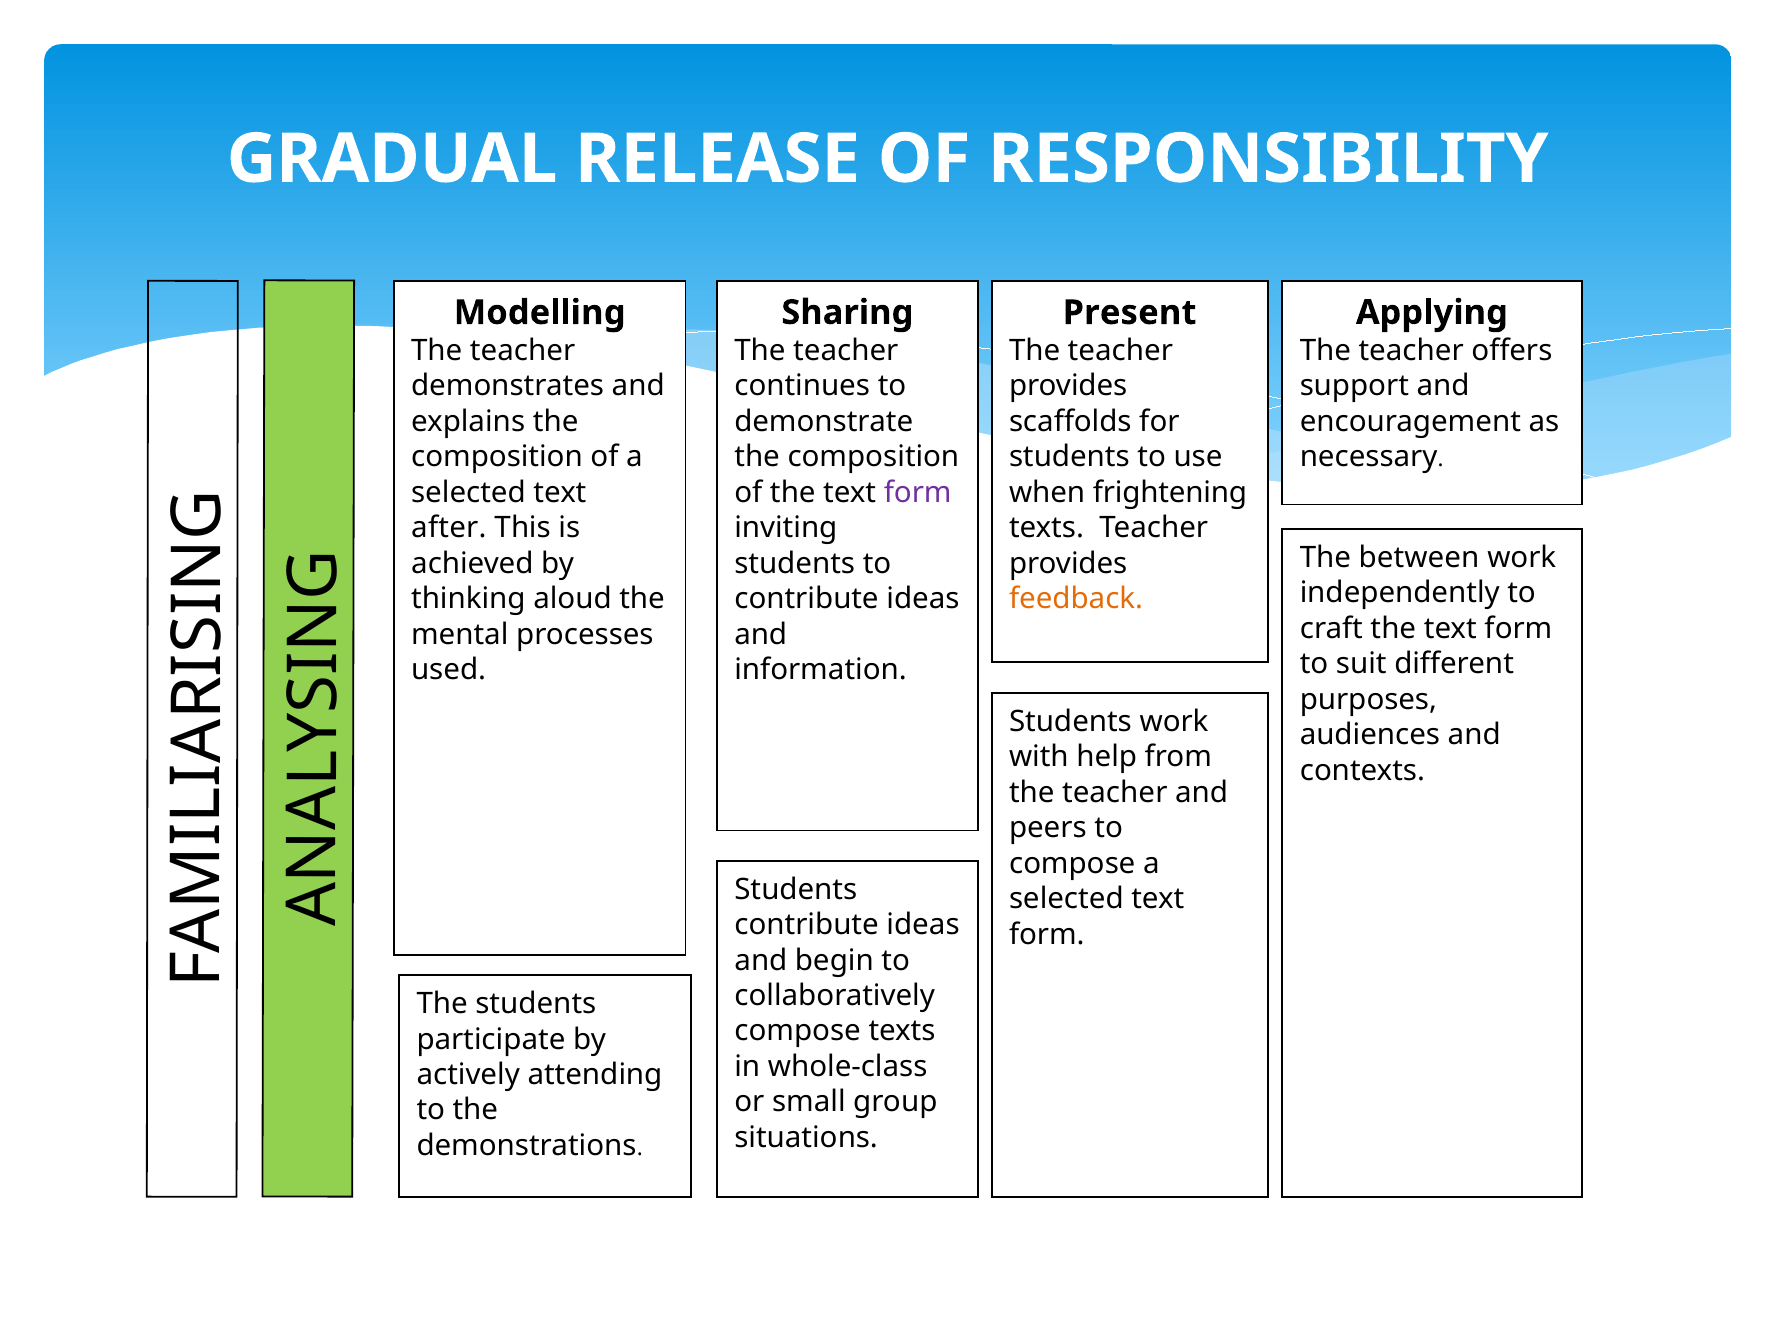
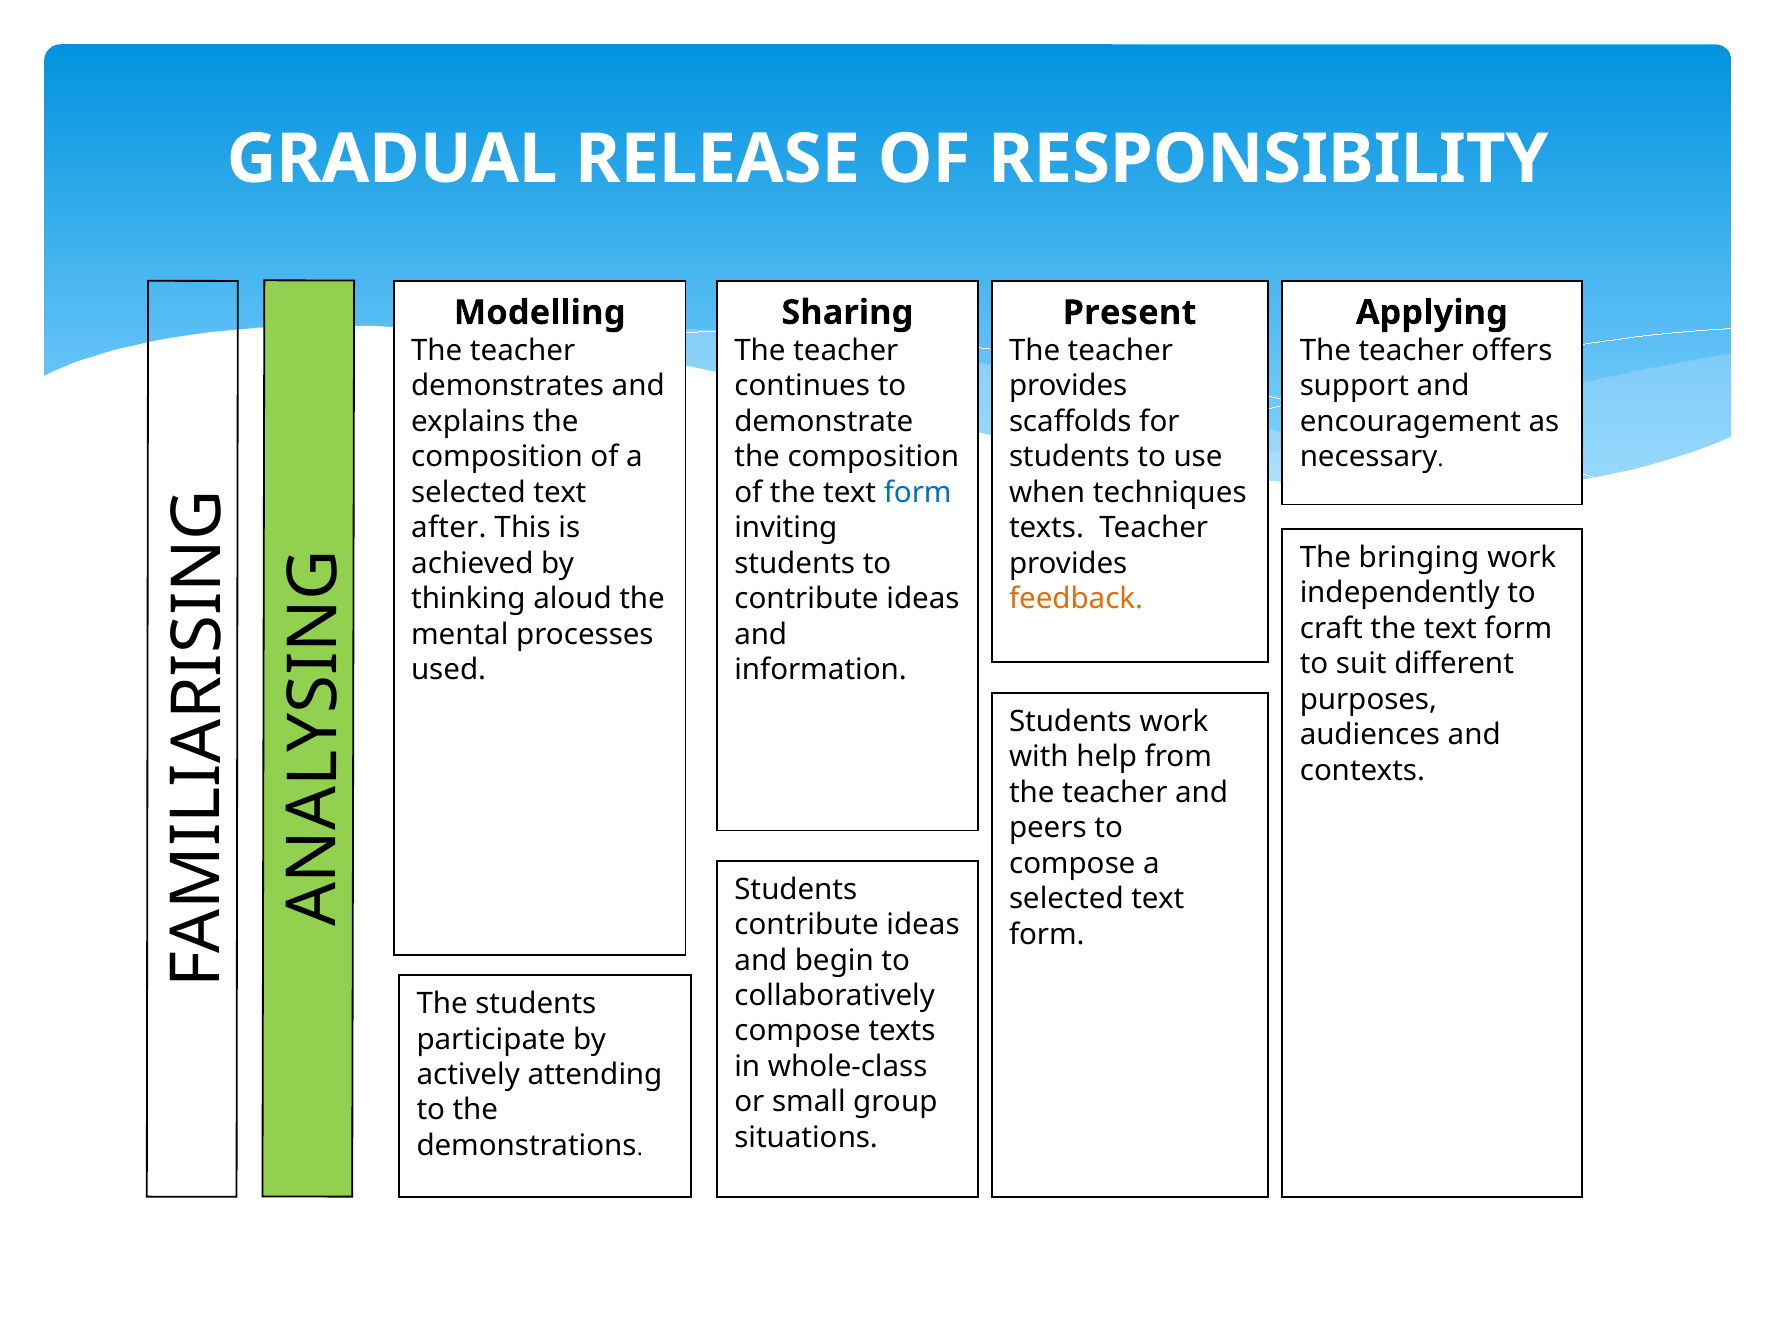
form colour: purple -> blue (918, 493)
frightening: frightening -> techniques (1170, 493)
between: between -> bringing (1419, 558)
